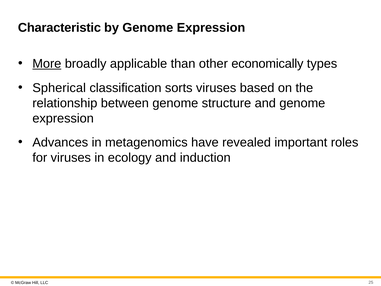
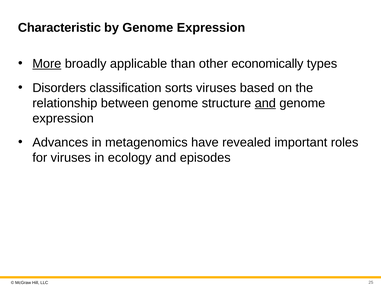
Spherical: Spherical -> Disorders (59, 88)
and underline: none -> present (265, 103)
induction: induction -> episodes (205, 158)
